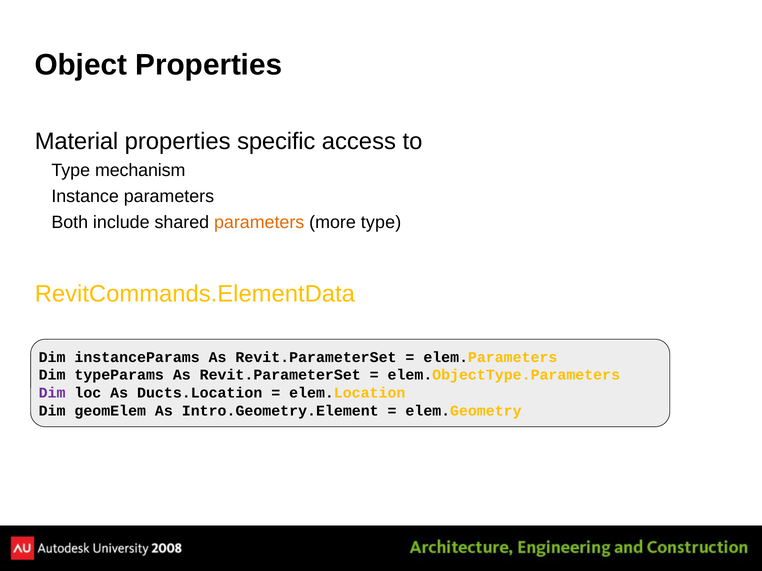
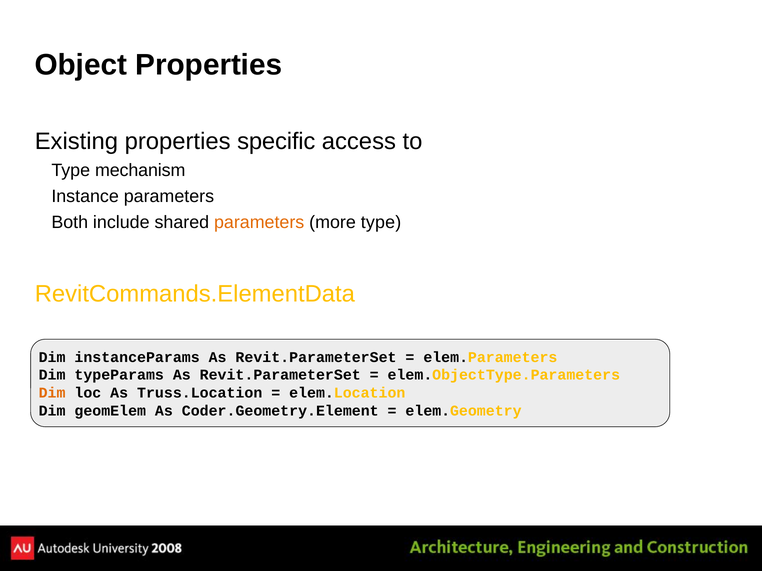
Material: Material -> Existing (76, 142)
Dim colour: purple -> orange (52, 393)
Ducts.Location: Ducts.Location -> Truss.Location (200, 393)
Intro.Geometry.Element: Intro.Geometry.Element -> Coder.Geometry.Element (280, 411)
